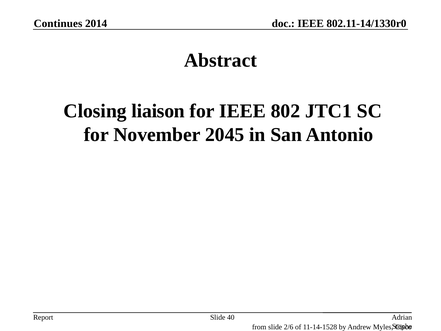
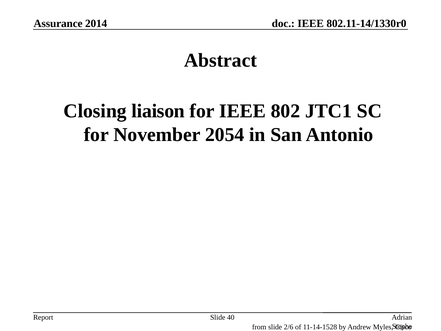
Continues: Continues -> Assurance (58, 24)
2045: 2045 -> 2054 (225, 134)
